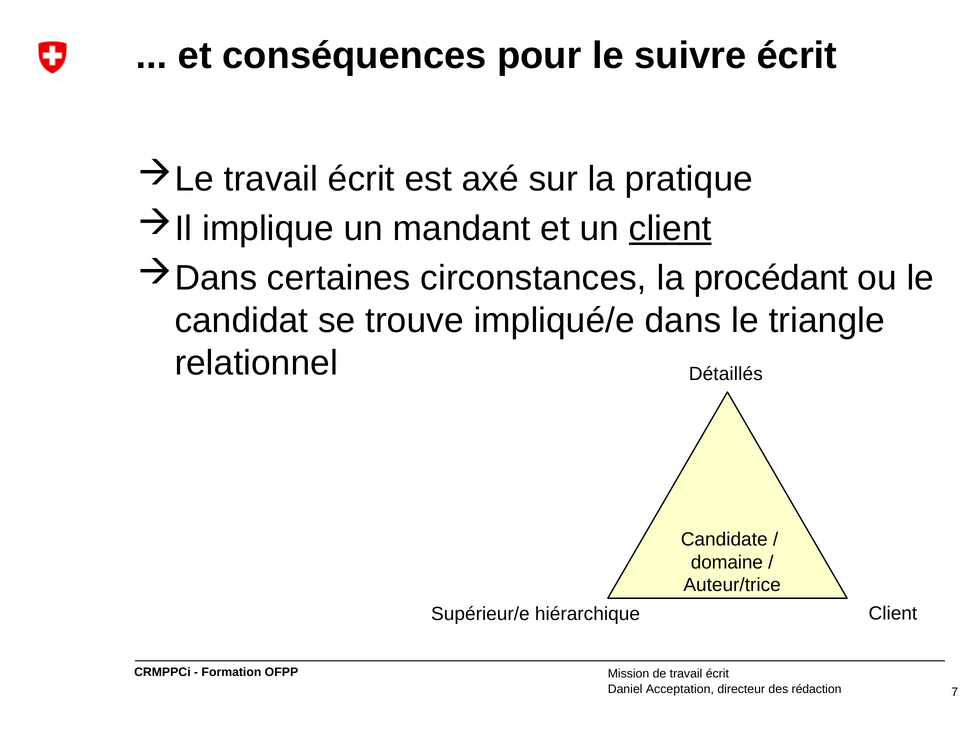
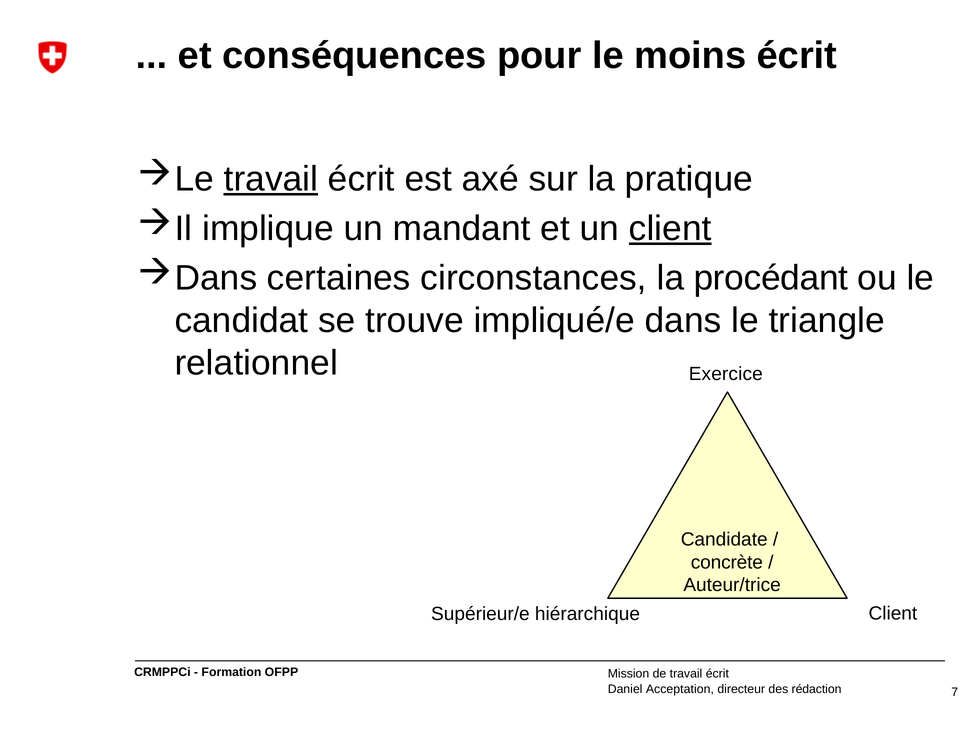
suivre: suivre -> moins (690, 55)
travail underline: none -> present (271, 179)
Détaillés: Détaillés -> Exercice (726, 374)
domaine: domaine -> concrète (727, 562)
